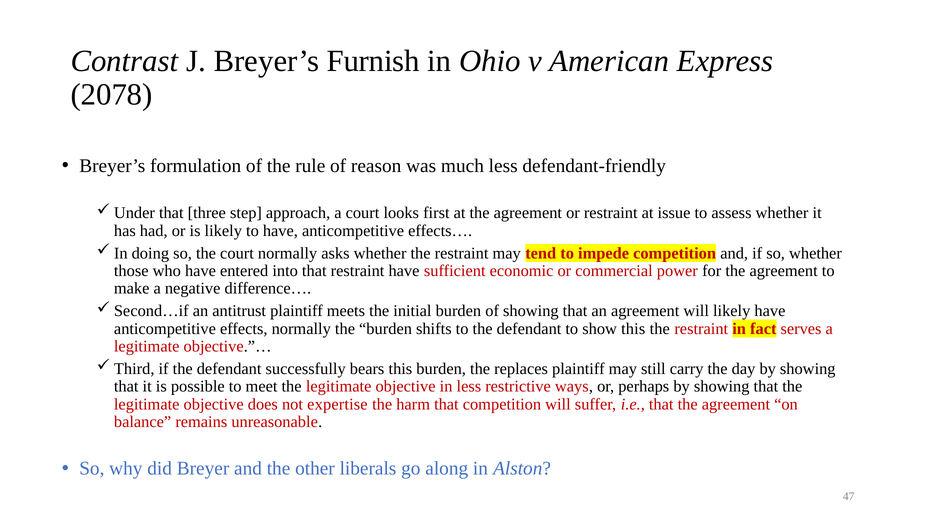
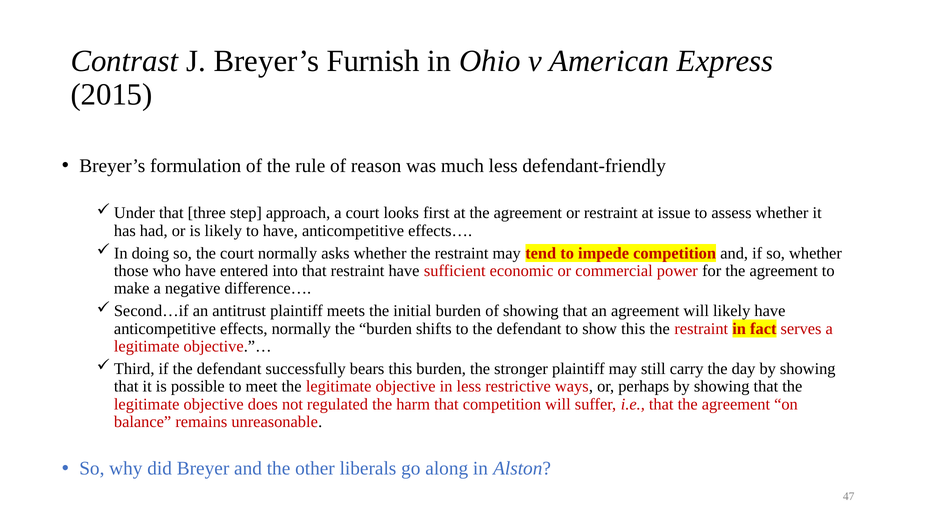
2078: 2078 -> 2015 (112, 94)
replaces: replaces -> stronger (521, 369)
expertise: expertise -> regulated (338, 404)
